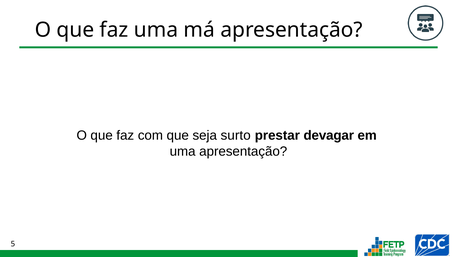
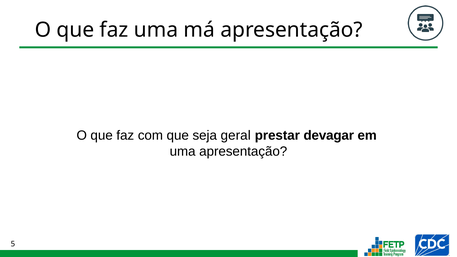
surto: surto -> geral (236, 135)
